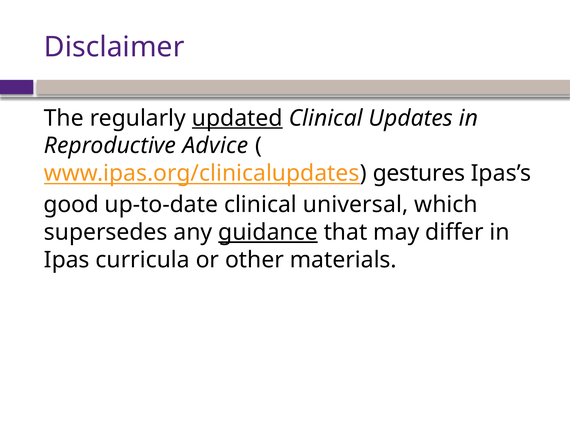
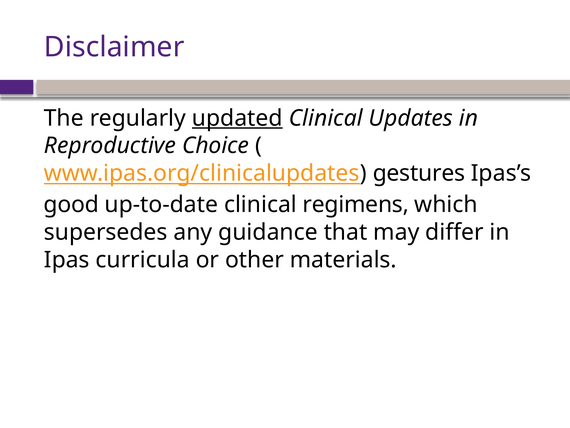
Advice: Advice -> Choice (216, 146)
universal: universal -> regimens (356, 204)
guidance underline: present -> none (268, 232)
